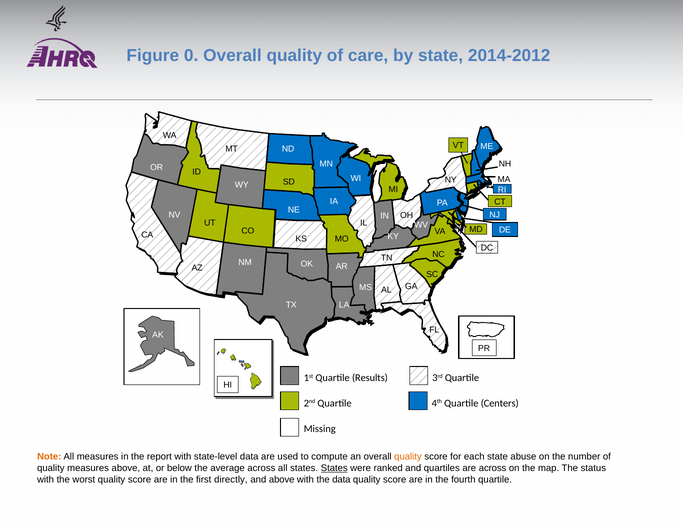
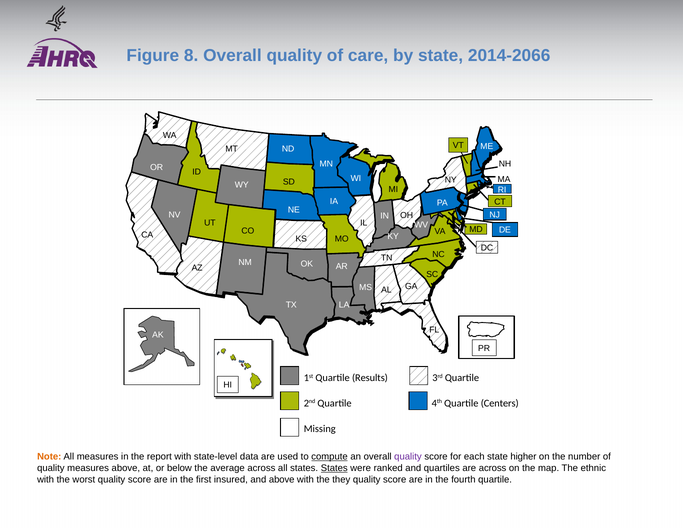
0: 0 -> 8 (191, 56)
2014-2012: 2014-2012 -> 2014-2066 (509, 56)
compute underline: none -> present (329, 456)
quality colour: orange -> purple (408, 456)
abuse: abuse -> higher (523, 456)
status: status -> ethnic (593, 468)
directly: directly -> insured (231, 479)
the data: data -> they (341, 479)
